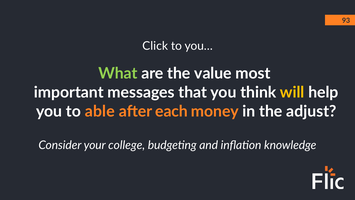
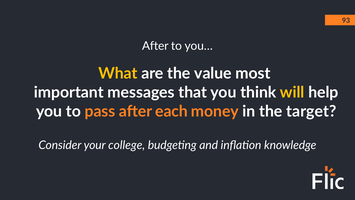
Click: Click -> After (155, 46)
What colour: light green -> yellow (118, 73)
able: able -> pass (100, 111)
adjust: adjust -> target (311, 111)
